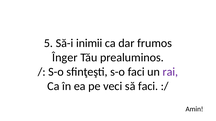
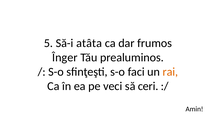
inimii: inimii -> atâta (89, 43)
rai colour: purple -> orange (170, 72)
să faci: faci -> ceri (148, 86)
